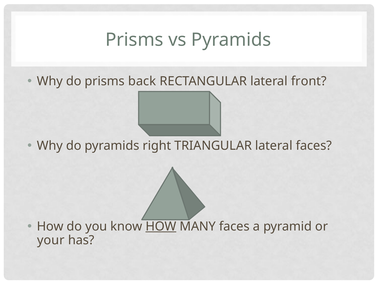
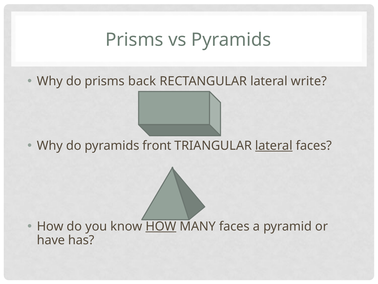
front: front -> write (309, 81)
right: right -> front (157, 146)
lateral underline: none -> present (274, 146)
your: your -> have (51, 240)
